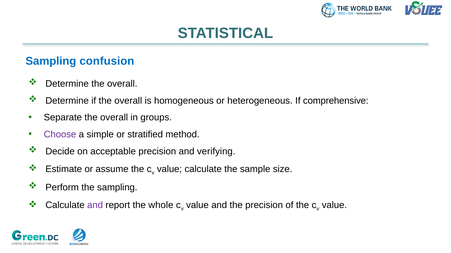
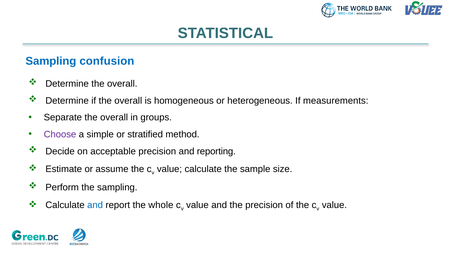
comprehensive: comprehensive -> measurements (336, 101)
verifying: verifying -> reporting (216, 152)
and colour: purple -> blue (95, 206)
